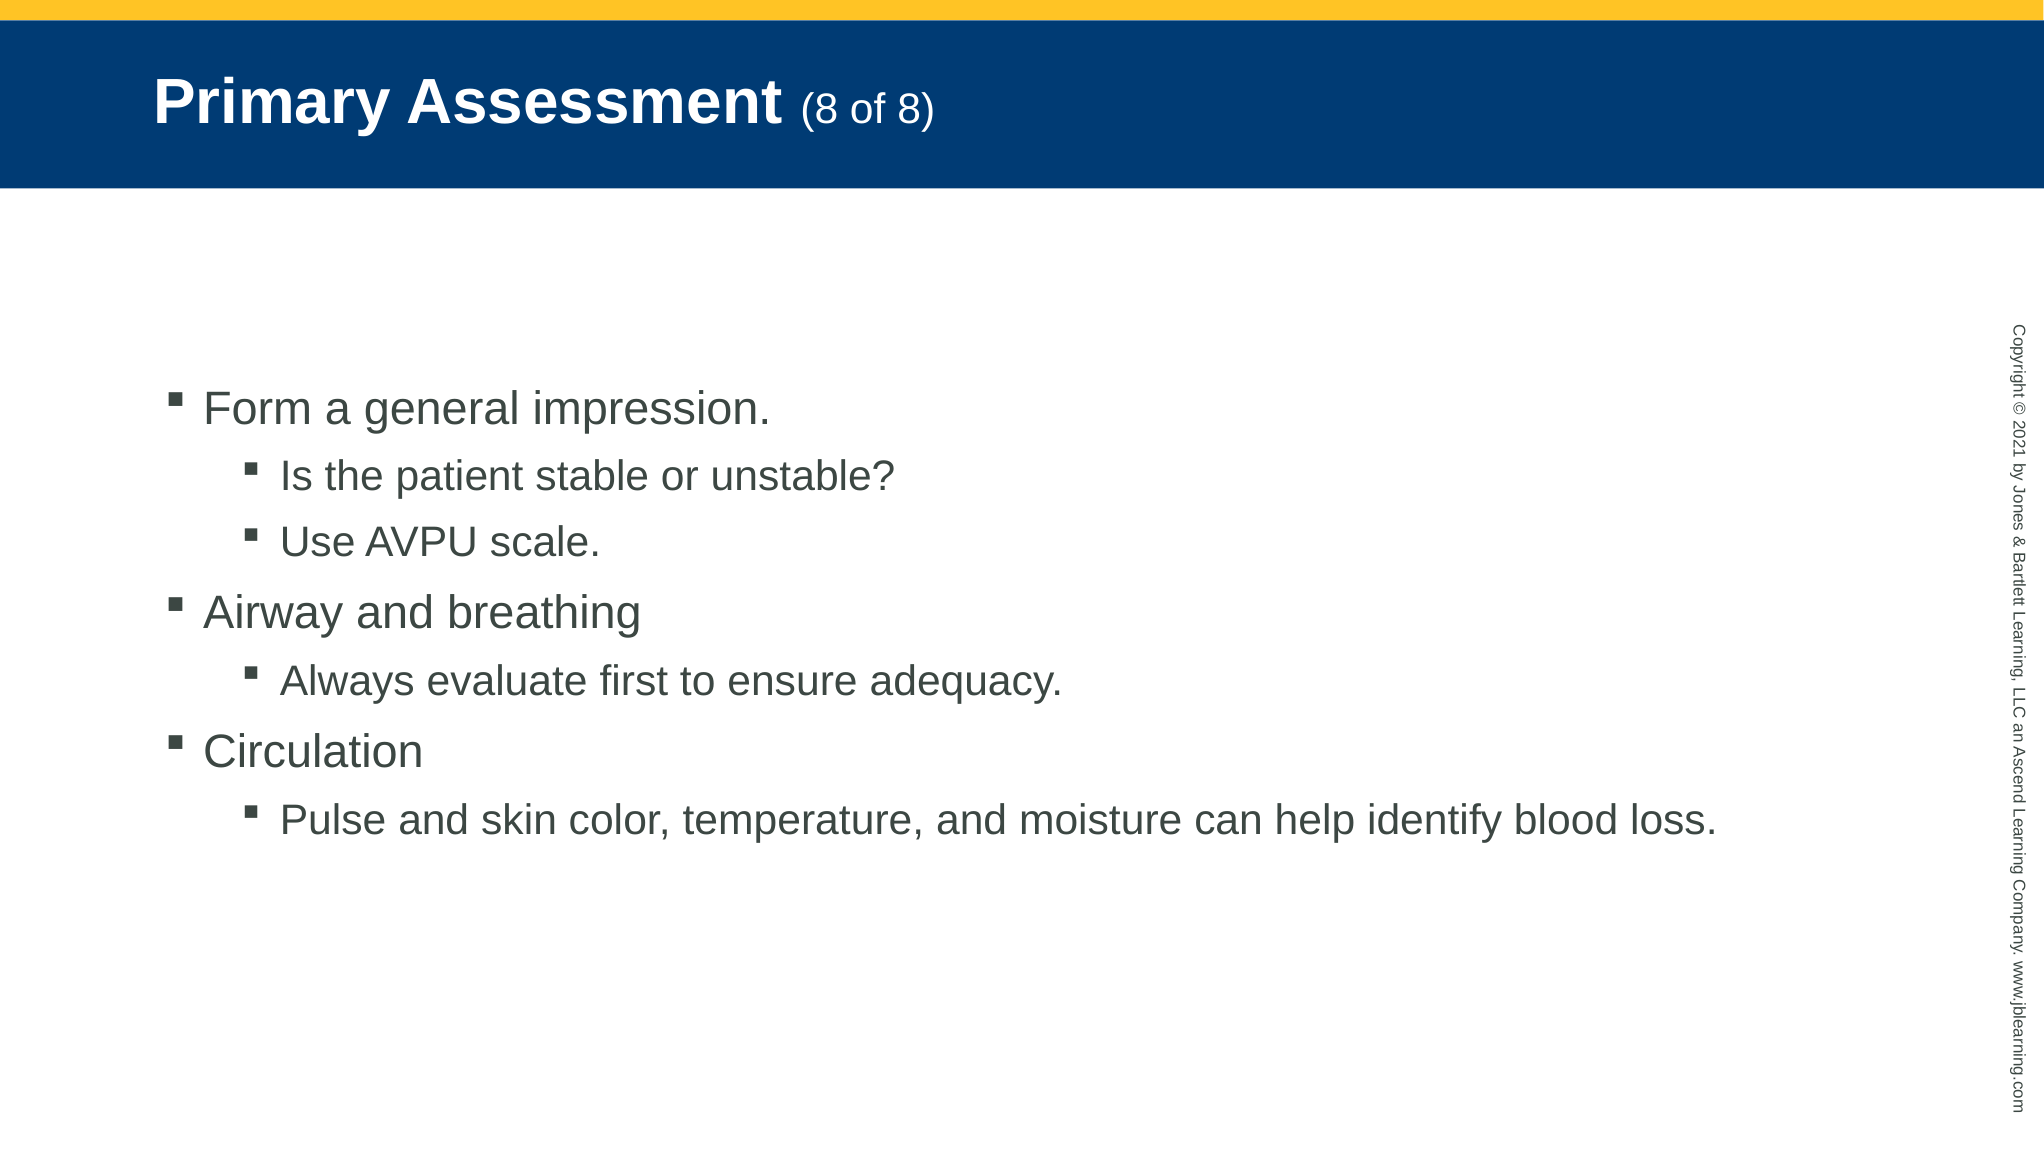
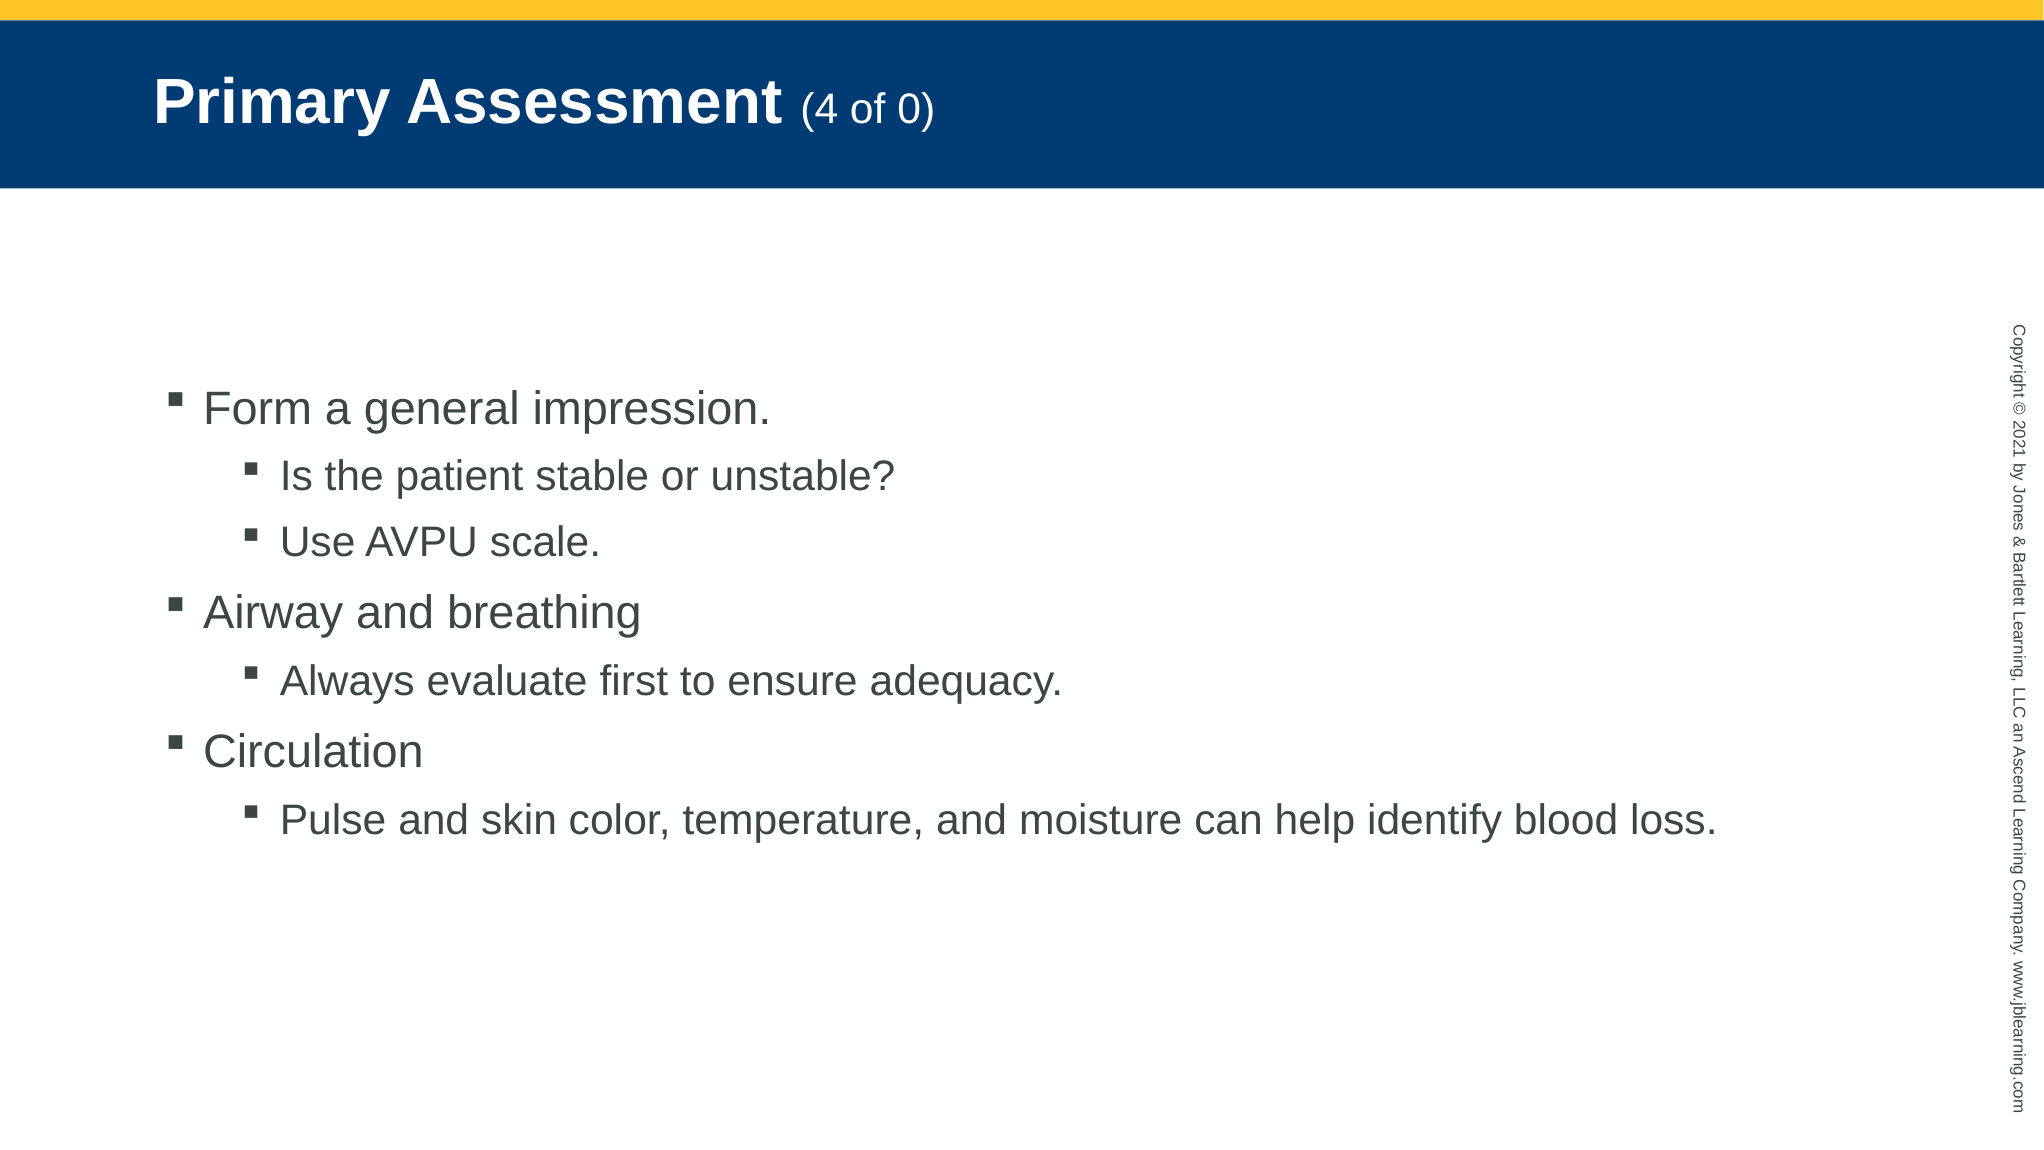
Assessment 8: 8 -> 4 (819, 110)
of 8: 8 -> 0 (916, 110)
